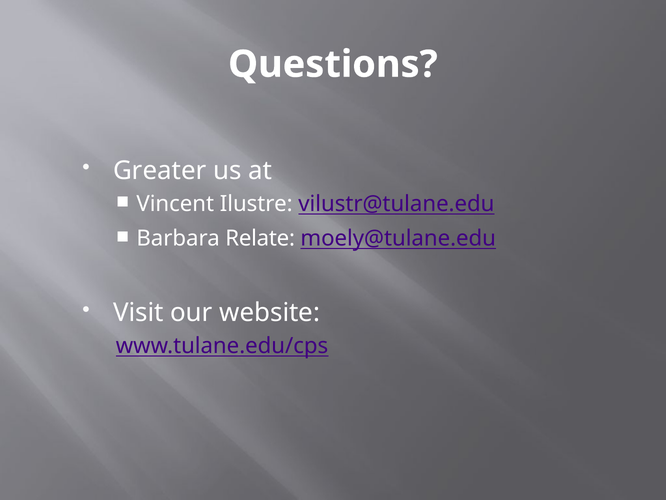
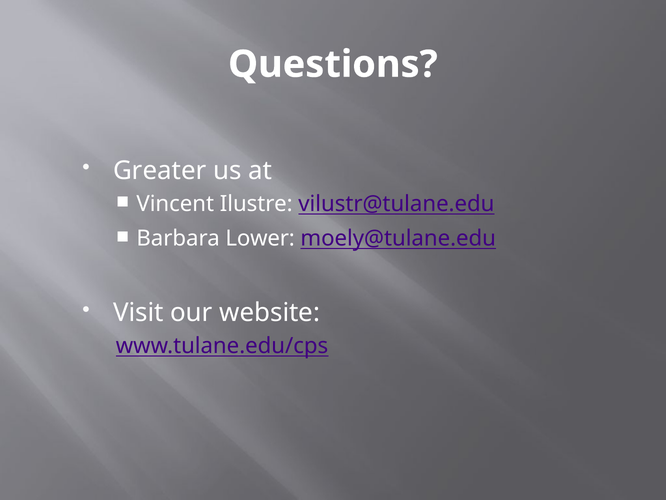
Relate: Relate -> Lower (260, 238)
